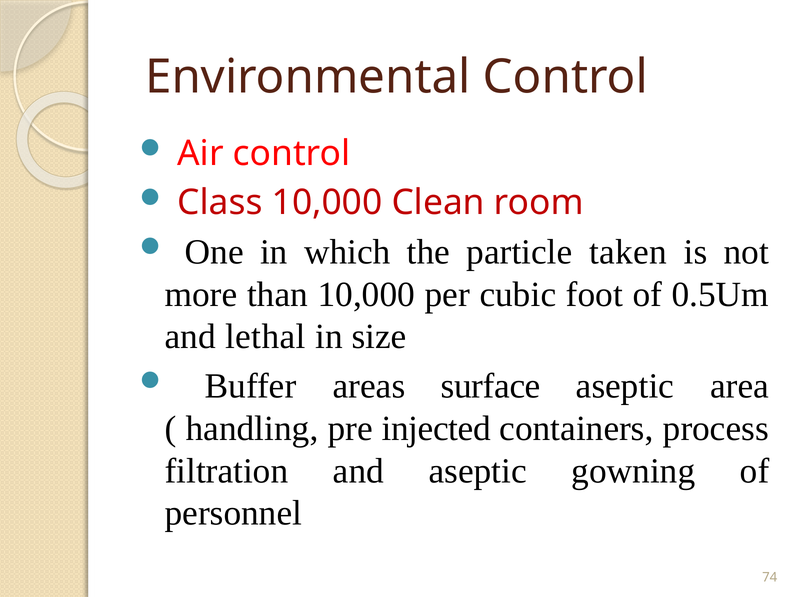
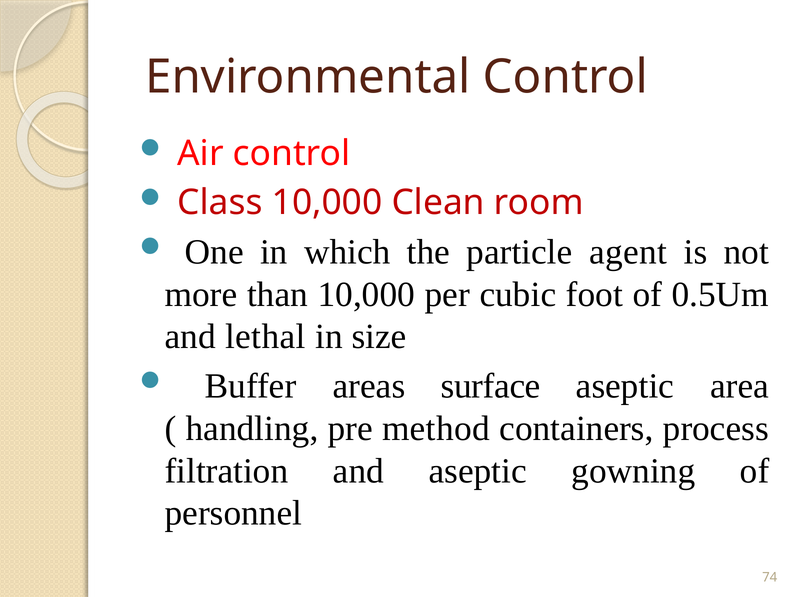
taken: taken -> agent (628, 252)
injected: injected -> method (436, 428)
